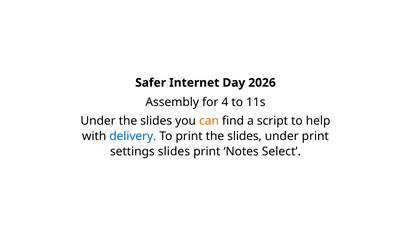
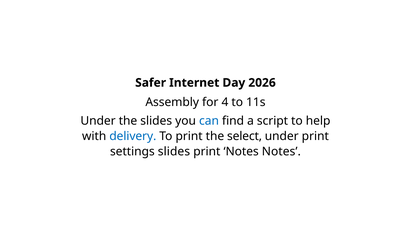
can colour: orange -> blue (209, 121)
print the slides: slides -> select (245, 136)
Notes Select: Select -> Notes (281, 152)
